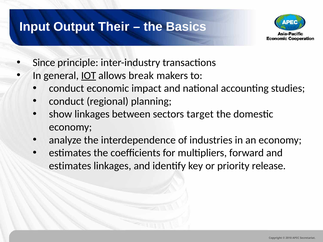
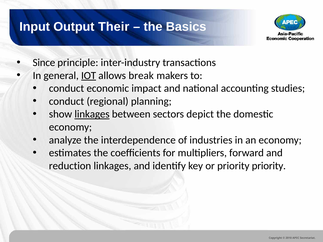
linkages underline: none -> present (92, 114)
target: target -> depict (200, 114)
estimates: estimates -> reduction (70, 166)
priority release: release -> priority (269, 166)
